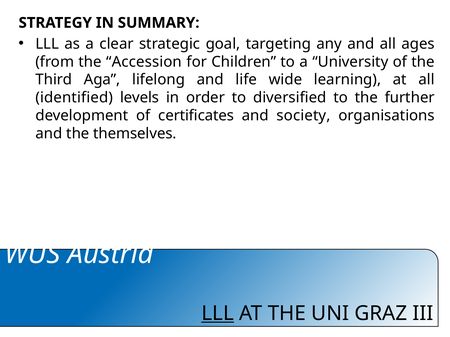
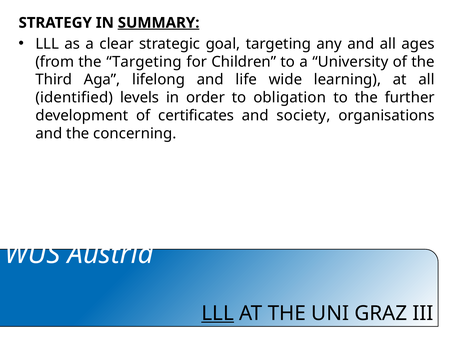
SUMMARY underline: none -> present (159, 23)
the Accession: Accession -> Targeting (144, 62)
diversified: diversified -> obligation (290, 98)
themselves: themselves -> concerning (135, 134)
